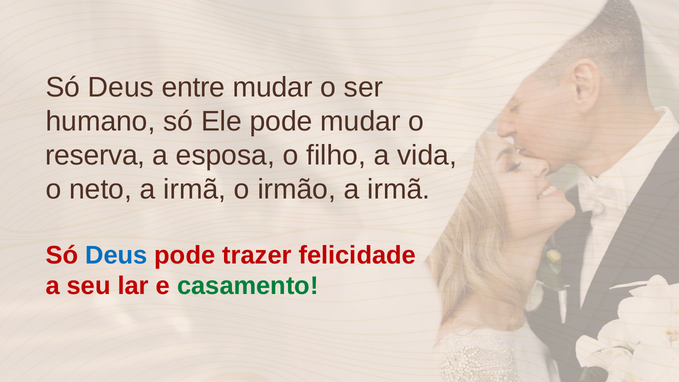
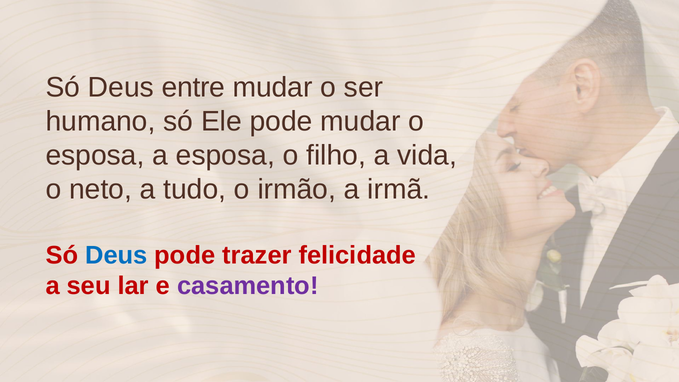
reserva: reserva -> esposa (95, 155)
neto a irmã: irmã -> tudo (195, 189)
casamento colour: green -> purple (248, 286)
